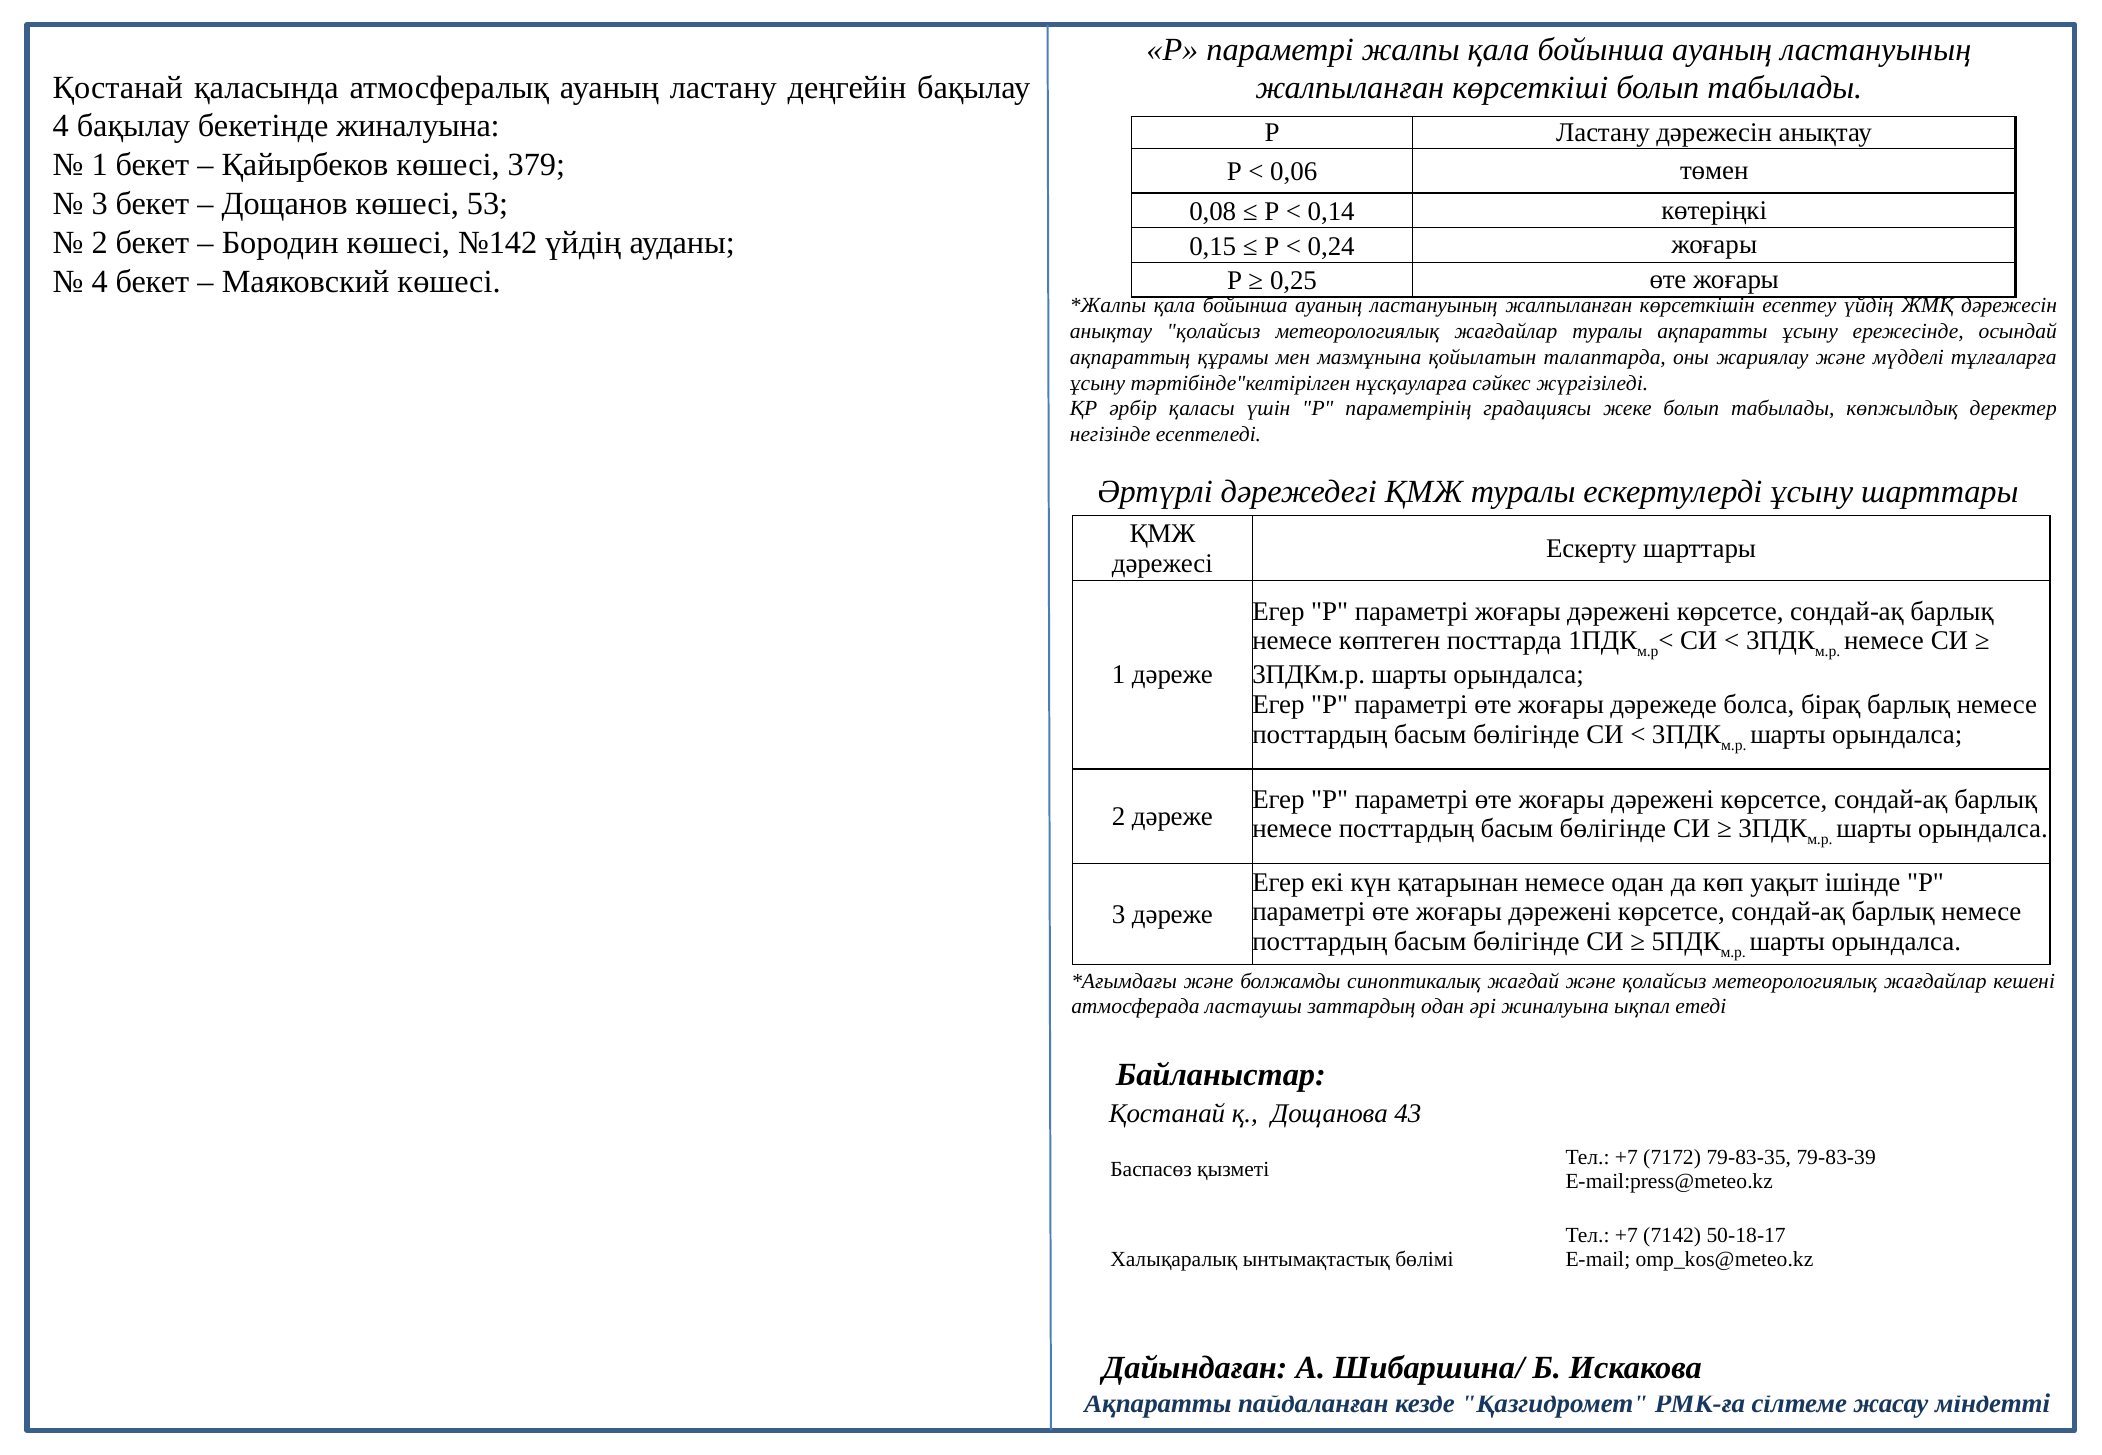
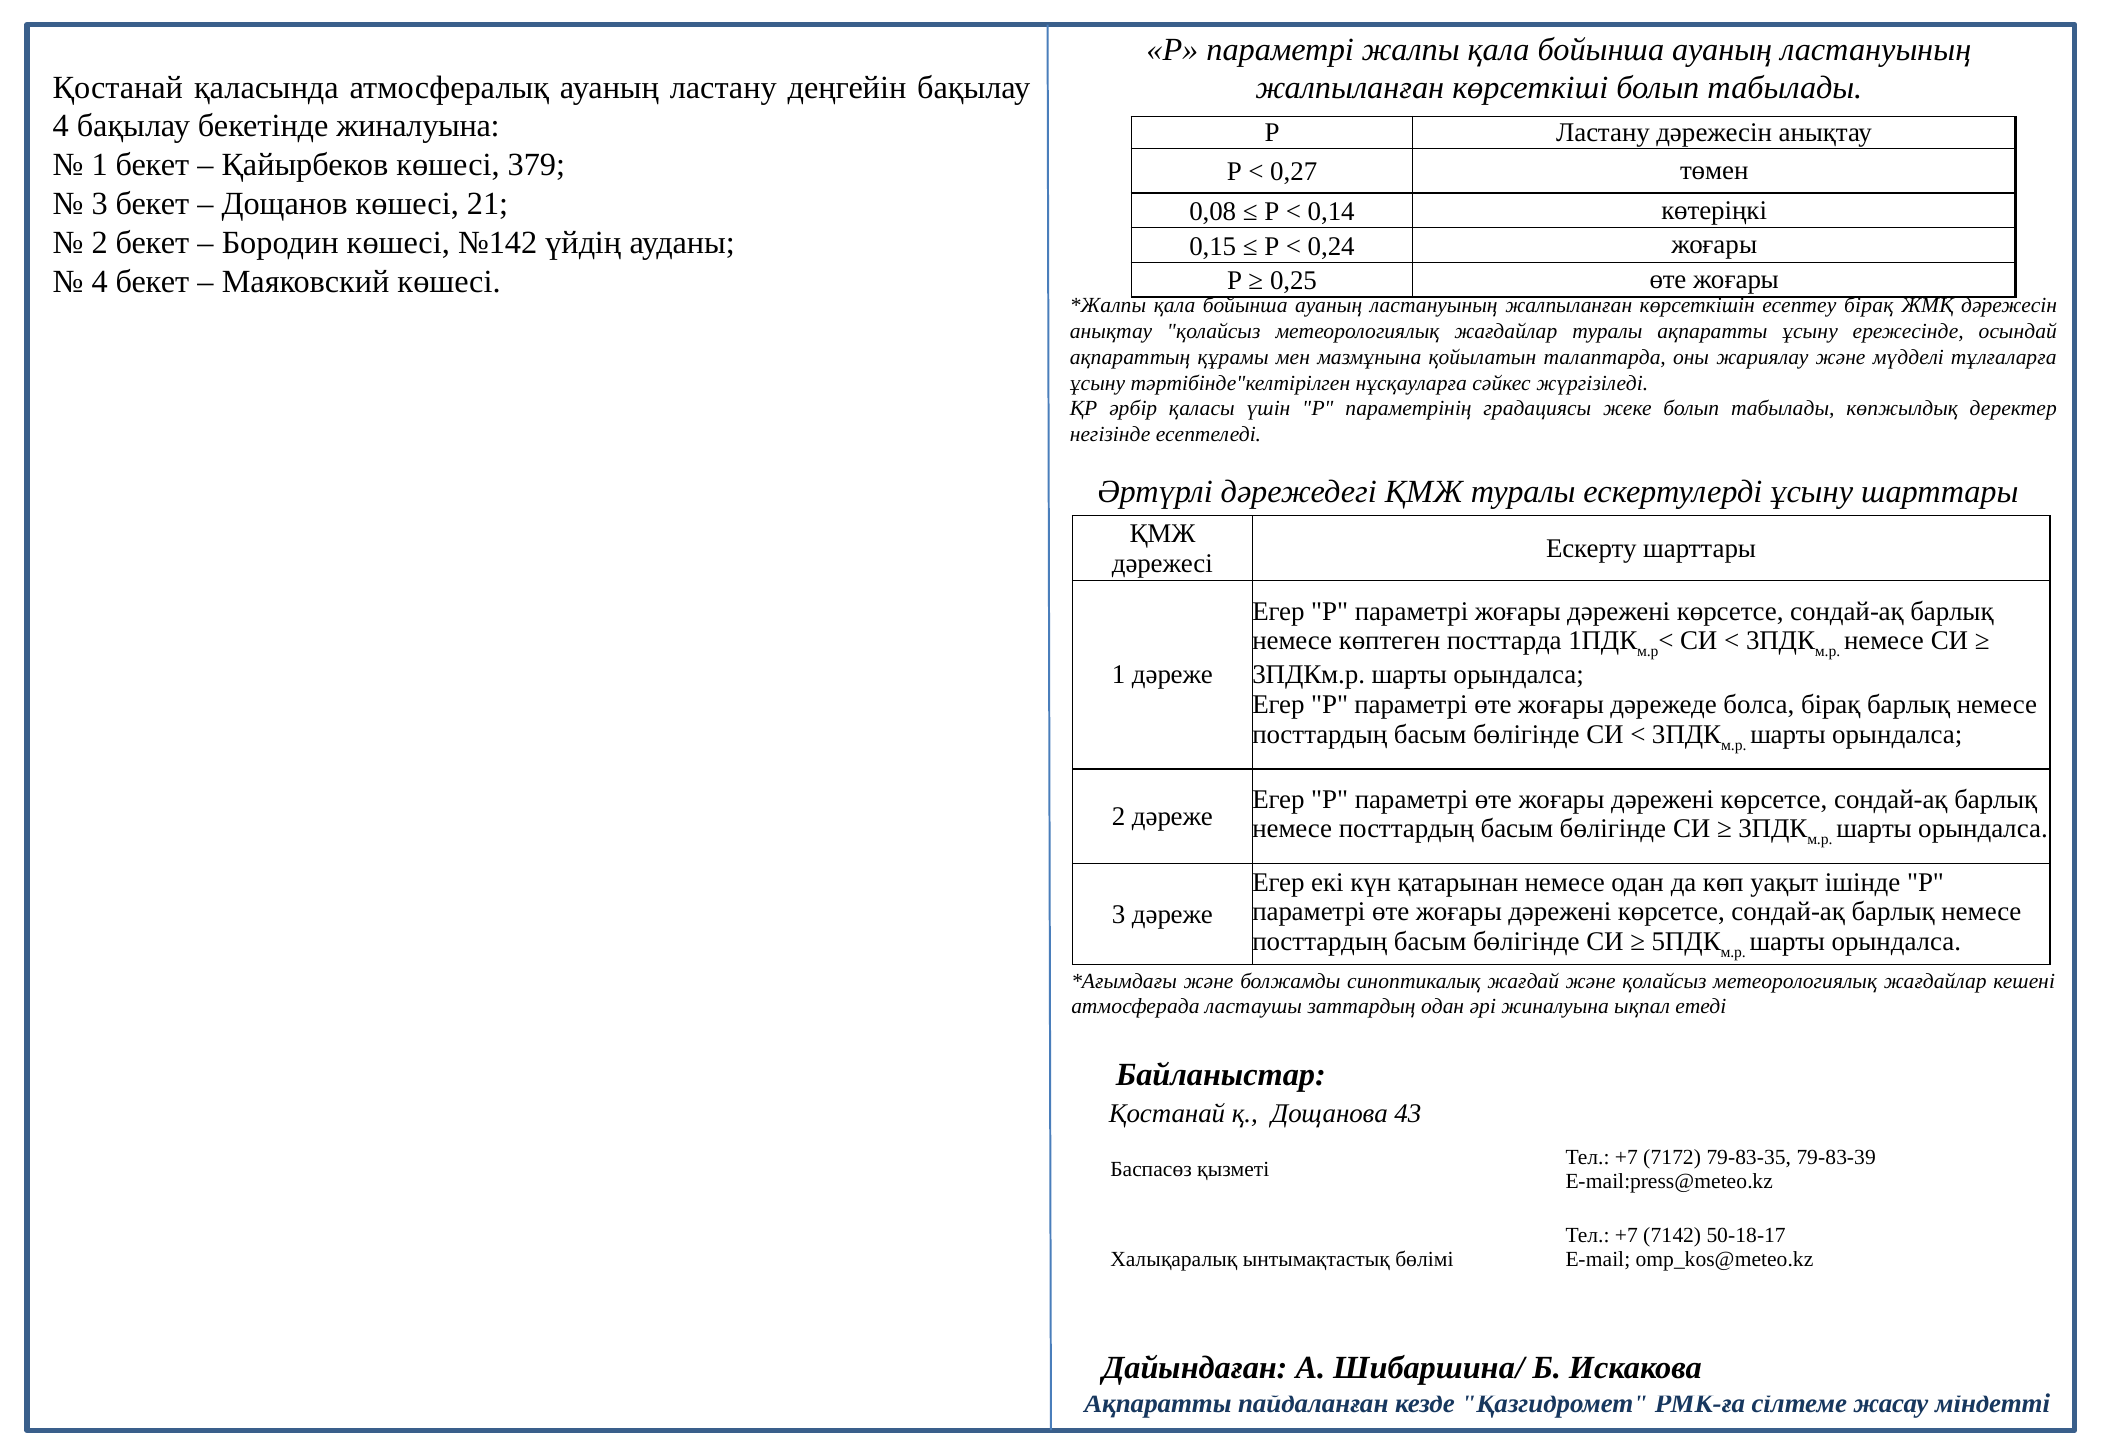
0,06: 0,06 -> 0,27 (1294, 172)
53: 53 -> 21 (488, 204)
есептеу үйдің: үйдің -> бірақ (1869, 306)
